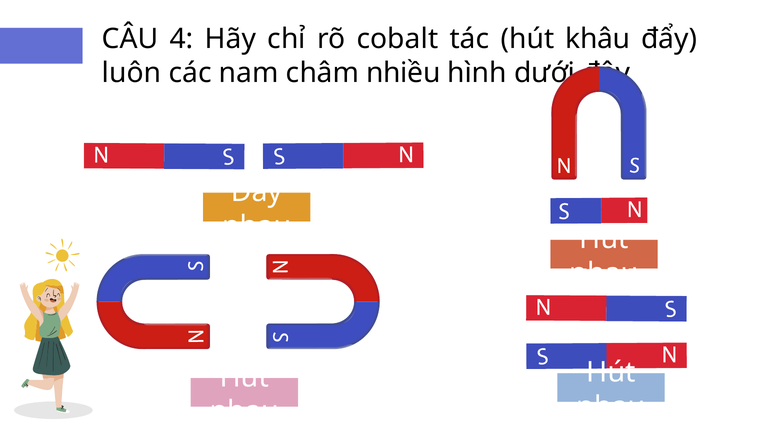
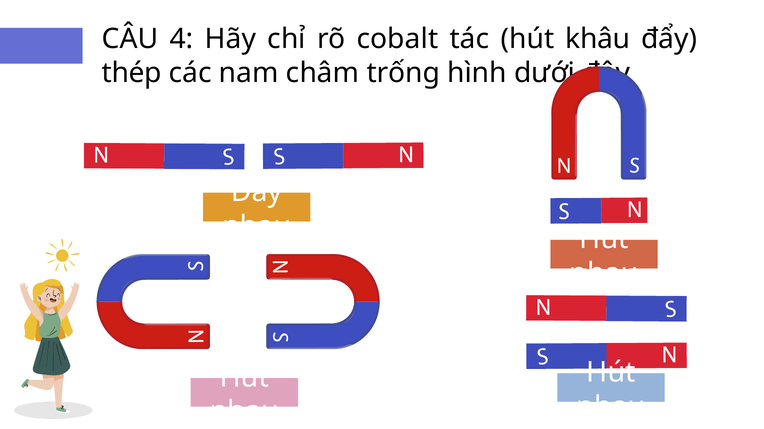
luôn: luôn -> thép (132, 73)
nhiều: nhiều -> trống (403, 73)
